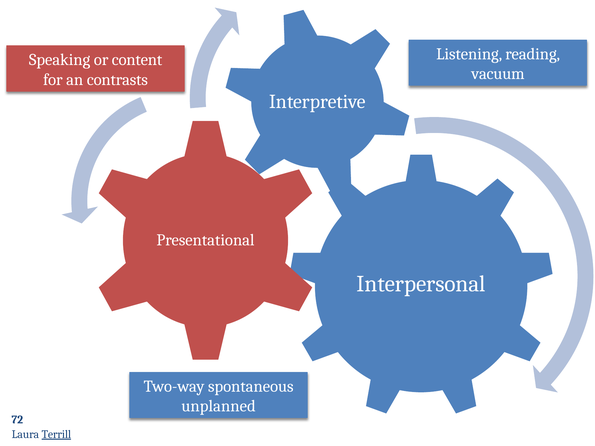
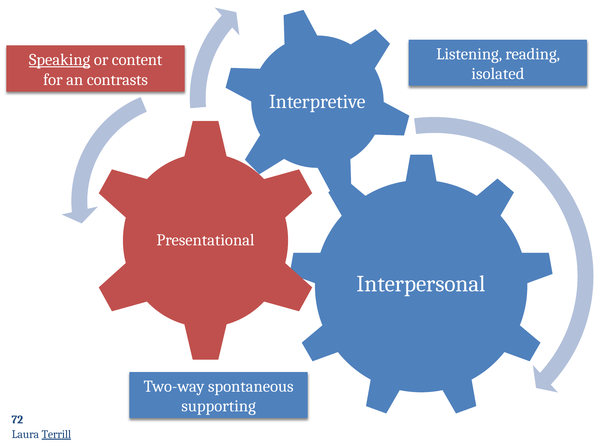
Speaking underline: none -> present (60, 60)
vacuum: vacuum -> isolated (498, 74)
unplanned: unplanned -> supporting (219, 406)
